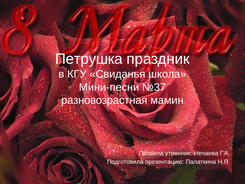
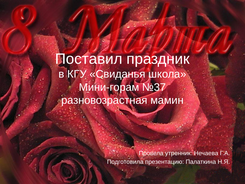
Петрушка: Петрушка -> Поставил (89, 59)
Мини-песни: Мини-песни -> Мини-горам (109, 87)
